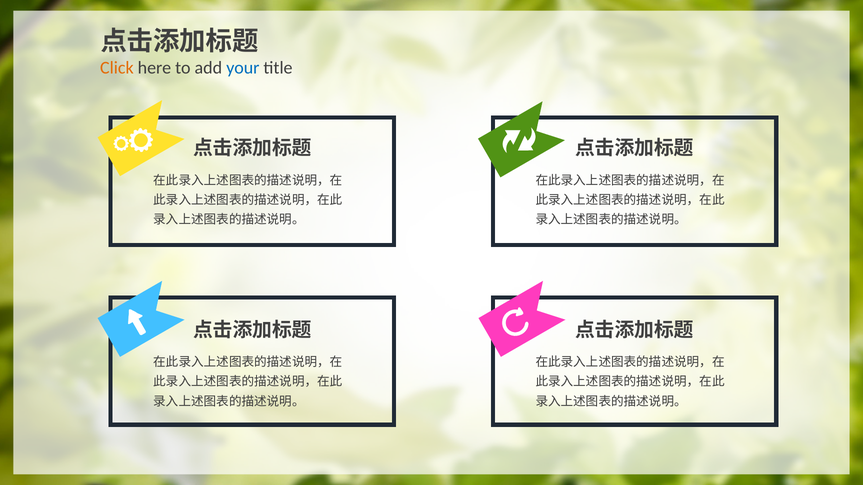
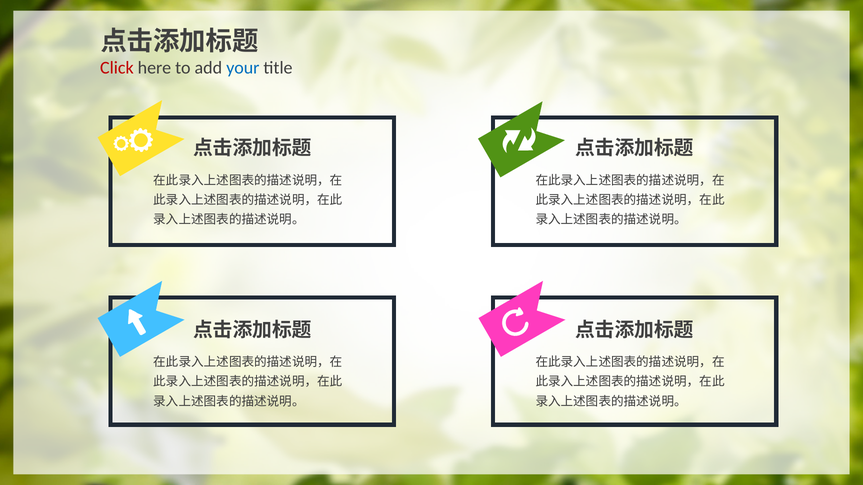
Click colour: orange -> red (117, 68)
